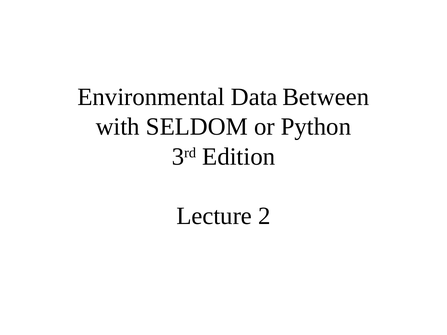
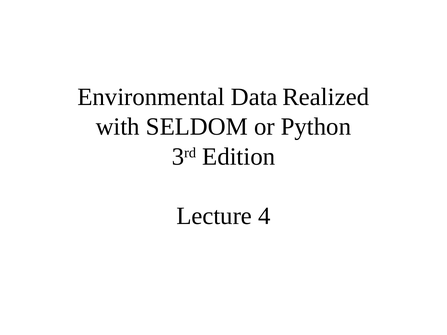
Between: Between -> Realized (326, 97)
2: 2 -> 4 (264, 216)
